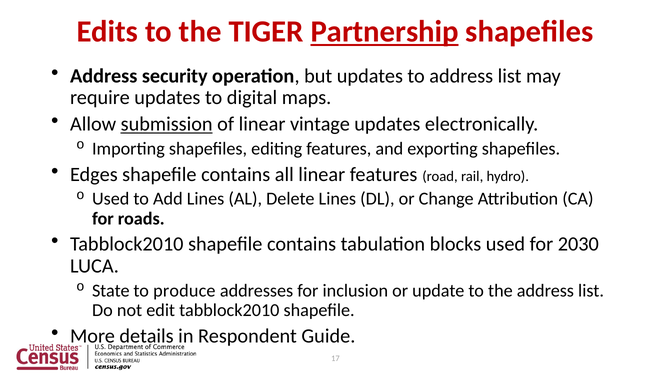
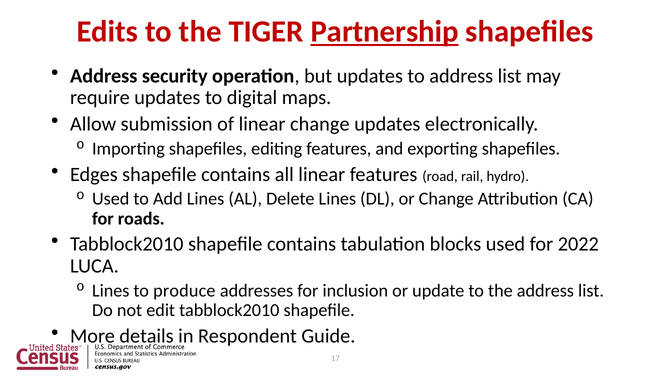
submission underline: present -> none (167, 124)
linear vintage: vintage -> change (320, 124)
2030: 2030 -> 2022 (578, 244)
State: State -> Lines (111, 290)
